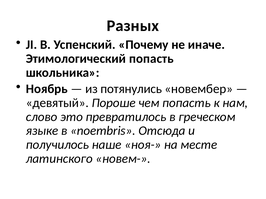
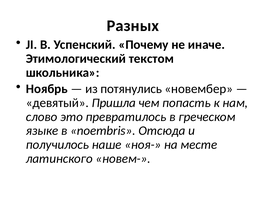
Этимологический попасть: попасть -> текстом (151, 59)
Пороше: Пороше -> Пришла (114, 103)
